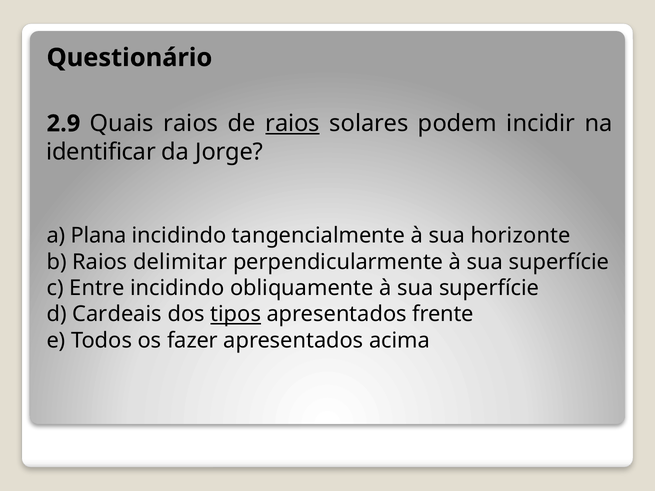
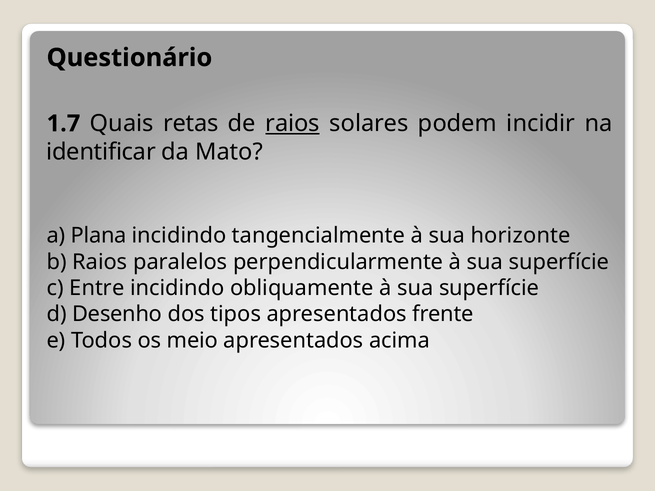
2.9: 2.9 -> 1.7 (63, 124)
Quais raios: raios -> retas (191, 124)
Jorge: Jorge -> Mato (229, 152)
delimitar: delimitar -> paralelos (180, 262)
Cardeais: Cardeais -> Desenho (117, 314)
tipos underline: present -> none (236, 314)
fazer: fazer -> meio (192, 341)
